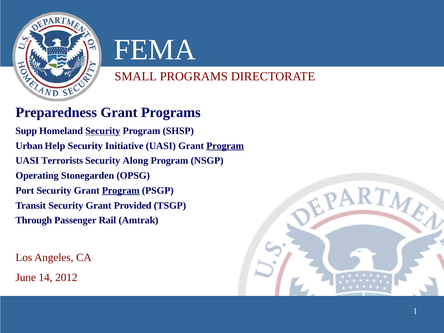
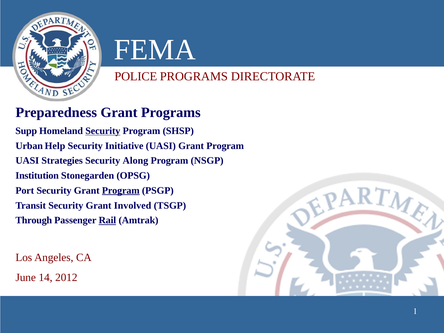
SMALL: SMALL -> POLICE (136, 76)
Program underline: present -> none (225, 146)
Terrorists: Terrorists -> Strategies (62, 161)
Operating: Operating -> Institution (37, 176)
Provided: Provided -> Involved (133, 205)
Rail underline: none -> present (107, 220)
